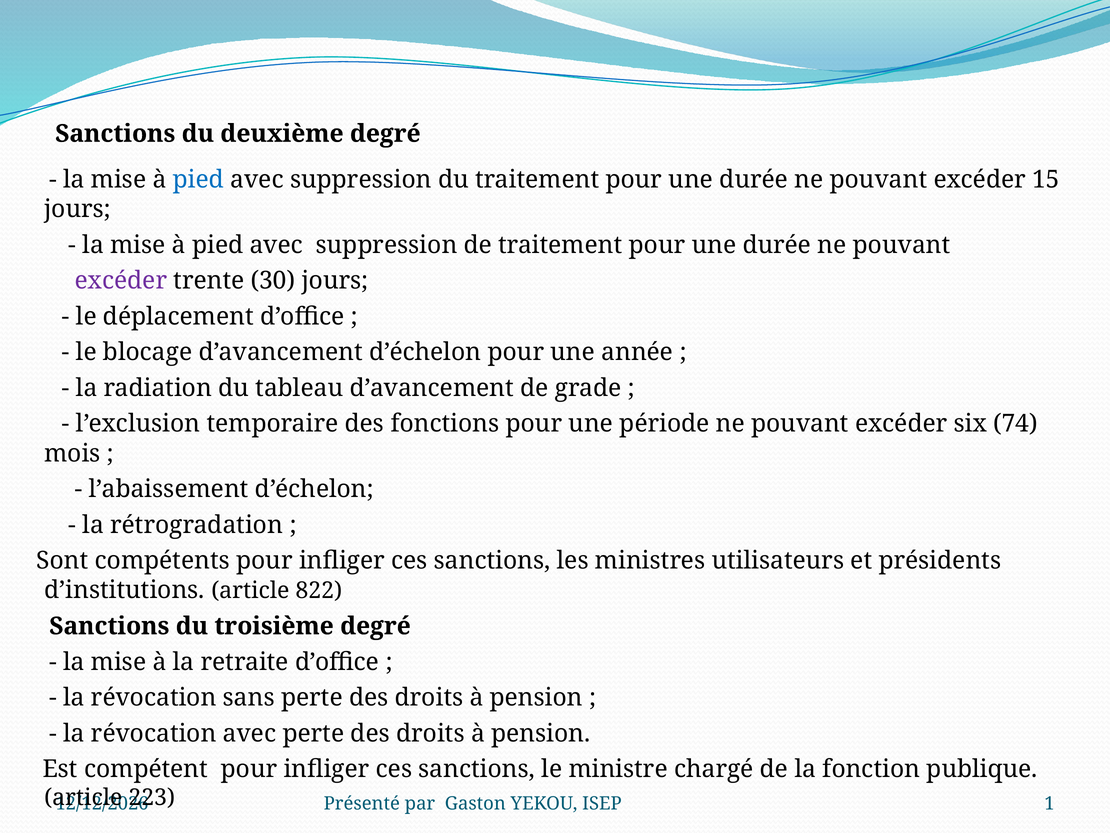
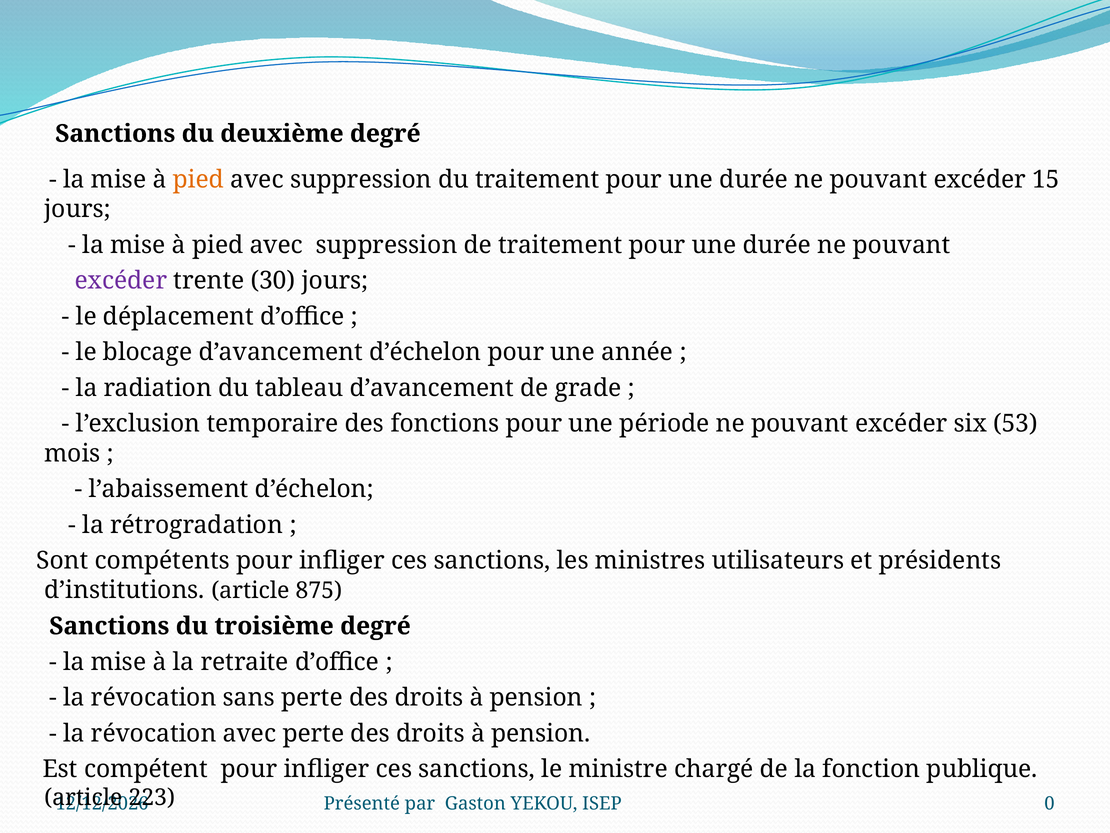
pied colour: blue -> orange (198, 180)
74: 74 -> 53 (1016, 424)
822: 822 -> 875 (319, 591)
1: 1 -> 0 (1049, 803)
